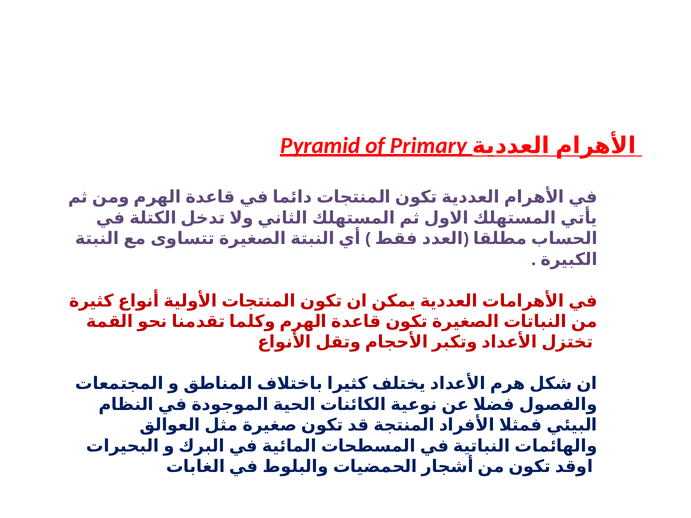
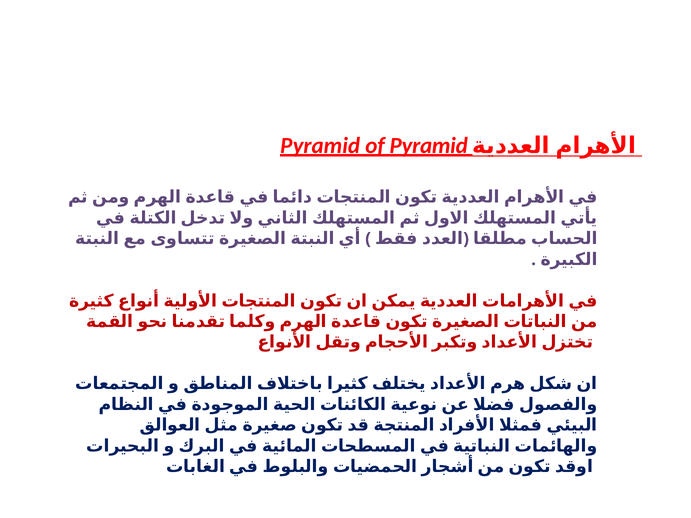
of Primary: Primary -> Pyramid (429, 146)
